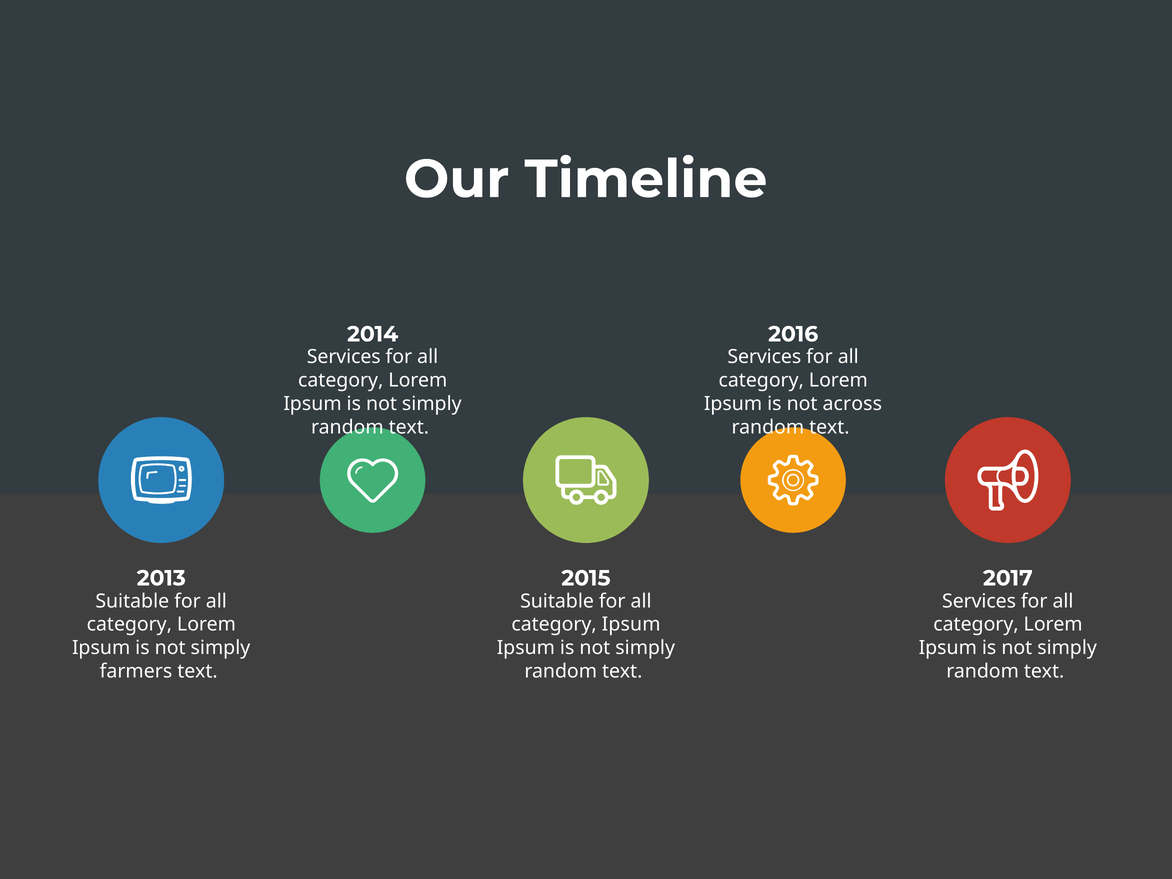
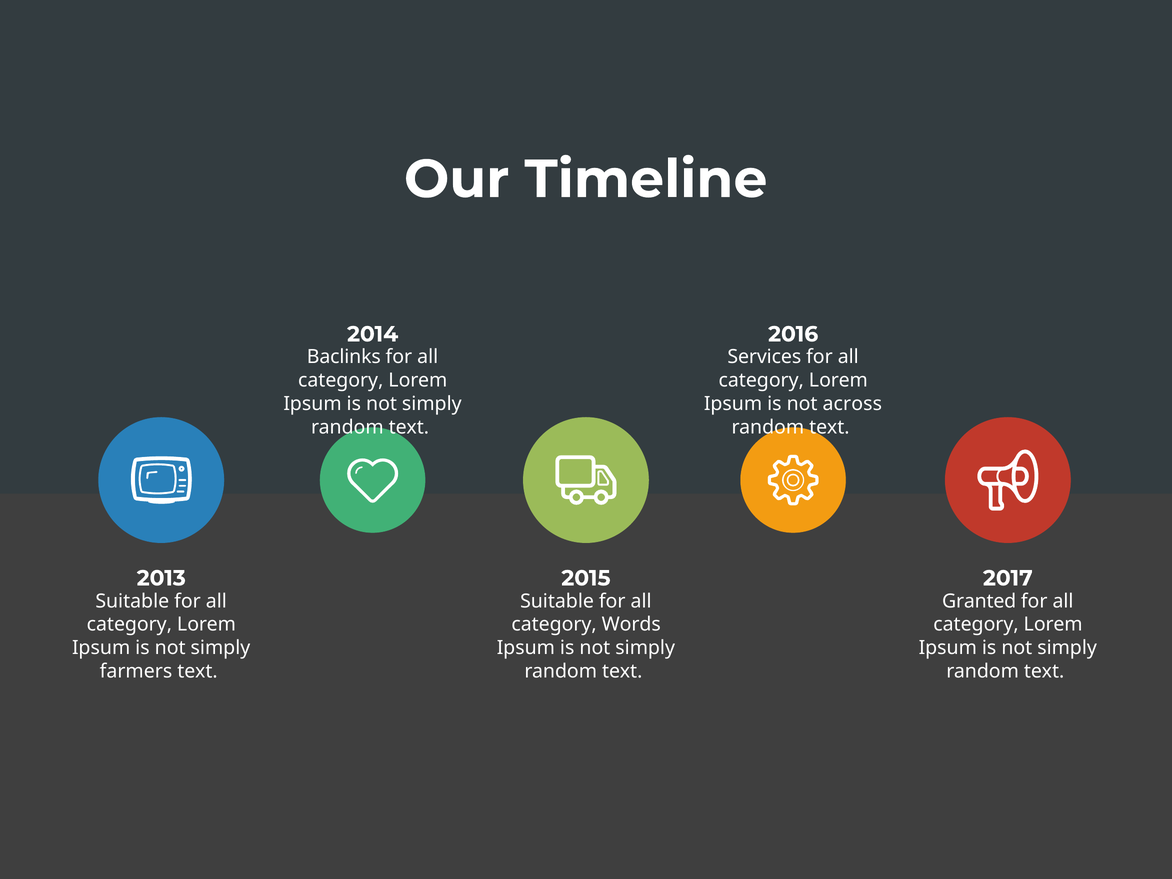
Services: Services -> Baclinks (344, 357)
Services: Services -> Granted (979, 601)
category Ipsum: Ipsum -> Words (631, 625)
